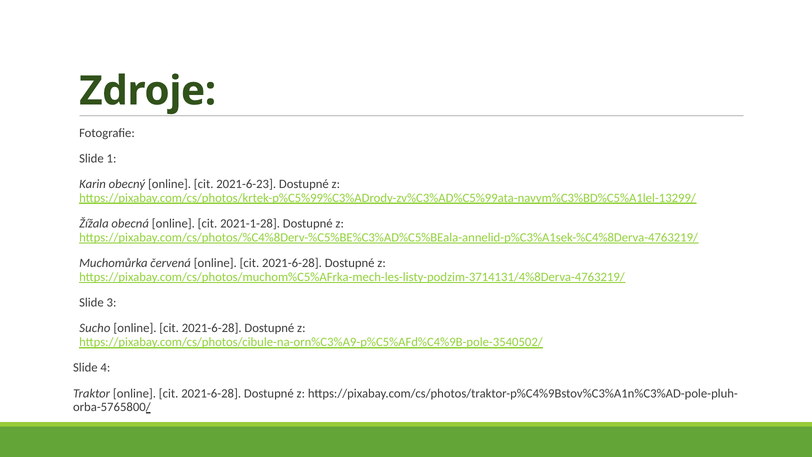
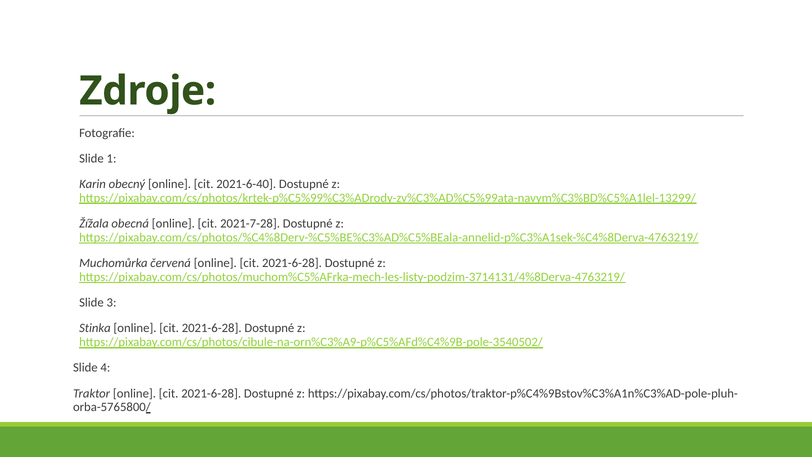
2021-6-23: 2021-6-23 -> 2021-6-40 (246, 184)
2021-1-28: 2021-1-28 -> 2021-7-28 (250, 223)
Sucho: Sucho -> Stinka (95, 328)
